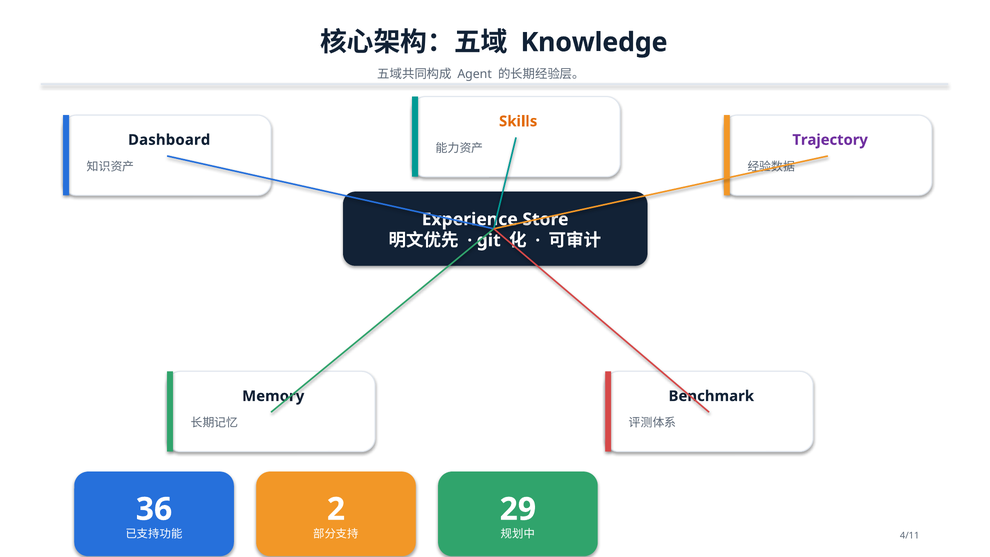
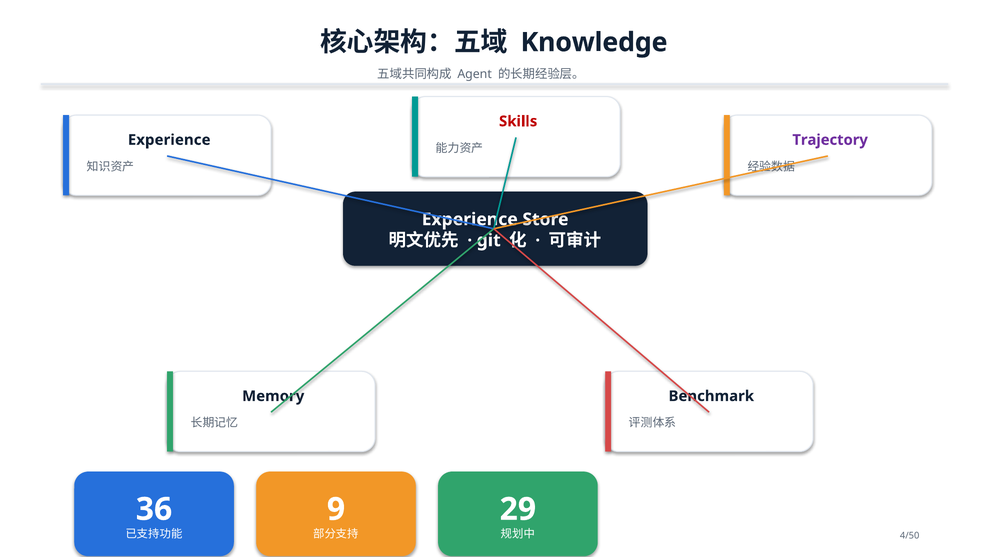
Skills colour: orange -> red (518, 121)
Dashboard: Dashboard -> Experience (169, 140)
2: 2 -> 9 (336, 509)
4/11: 4/11 -> 4/50 (910, 536)
